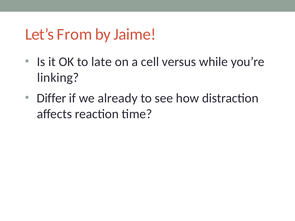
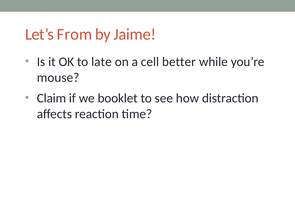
versus: versus -> better (179, 62)
linking: linking -> mouse (58, 78)
Differ: Differ -> Claim (51, 98)
already: already -> booklet (118, 98)
